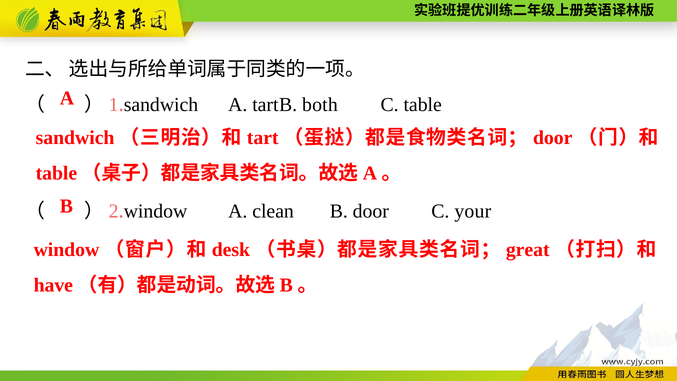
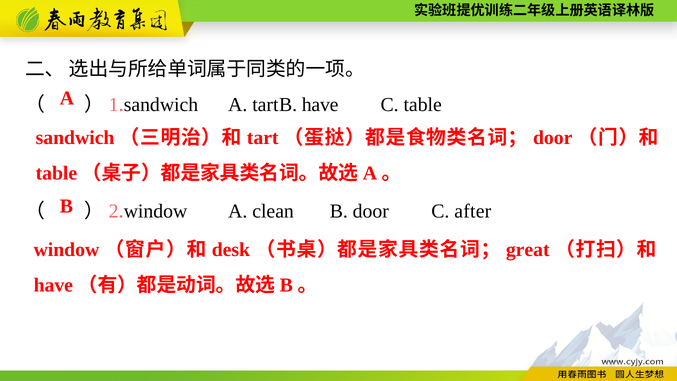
both: both -> have (320, 105)
your: your -> after (473, 211)
